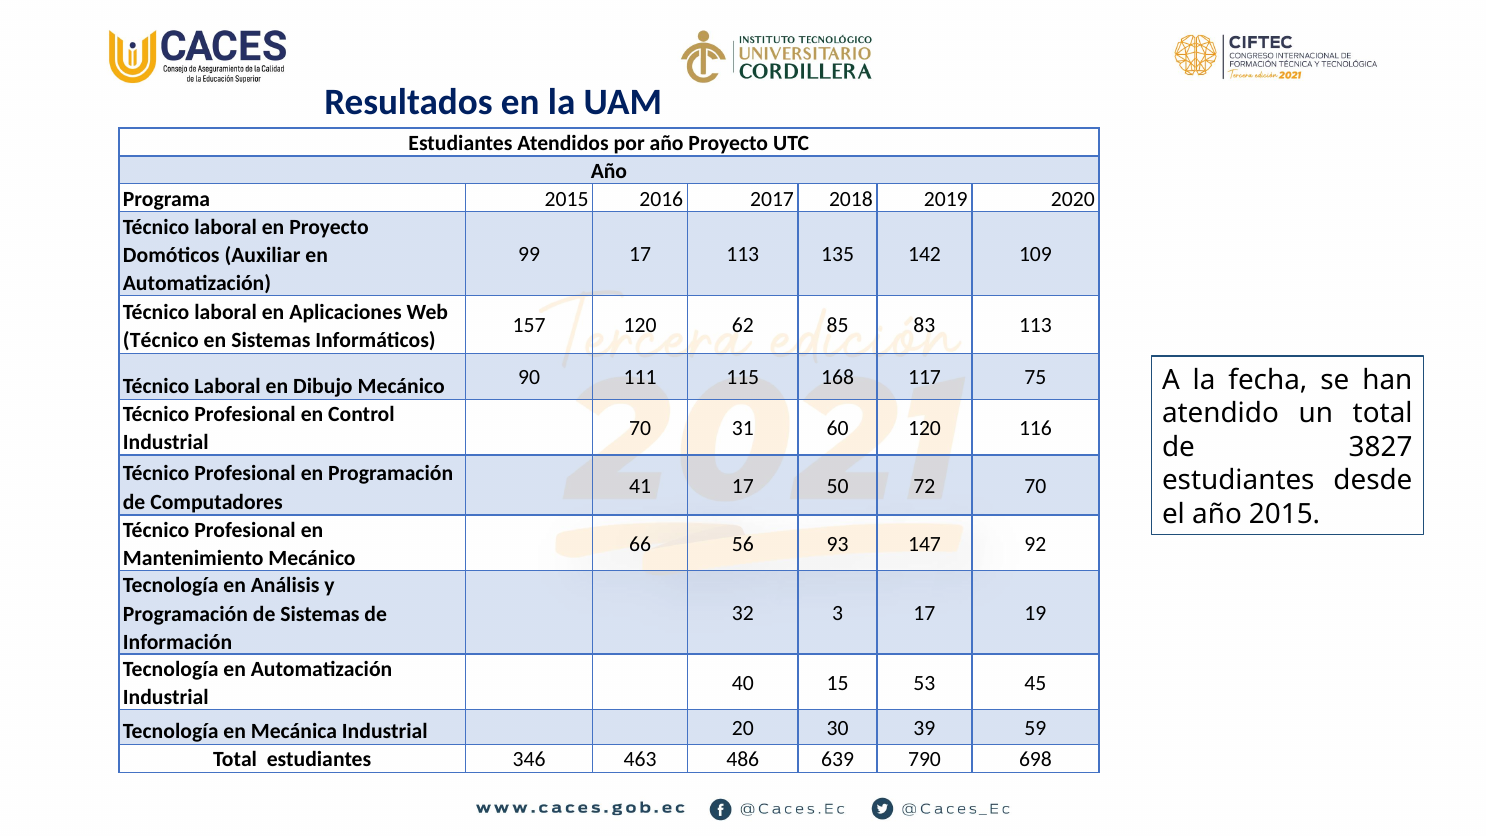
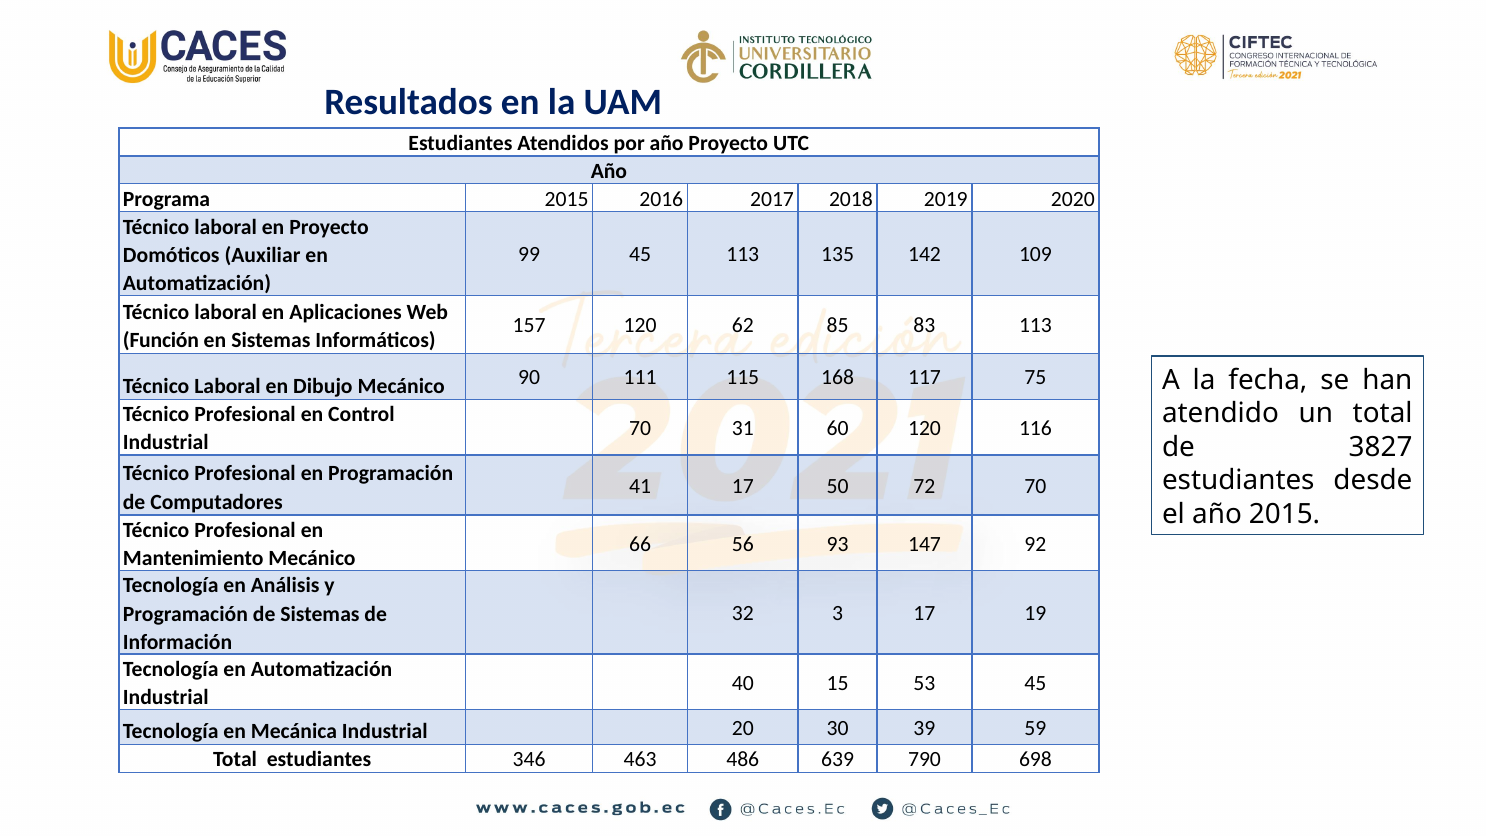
99 17: 17 -> 45 (640, 255)
Técnico: Técnico -> Función (161, 340)
